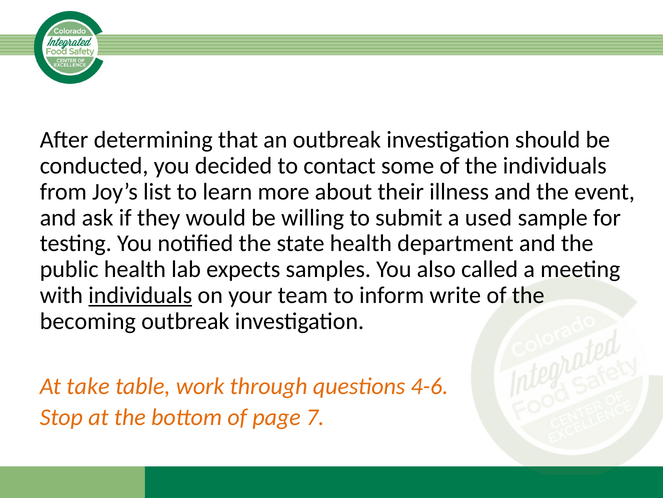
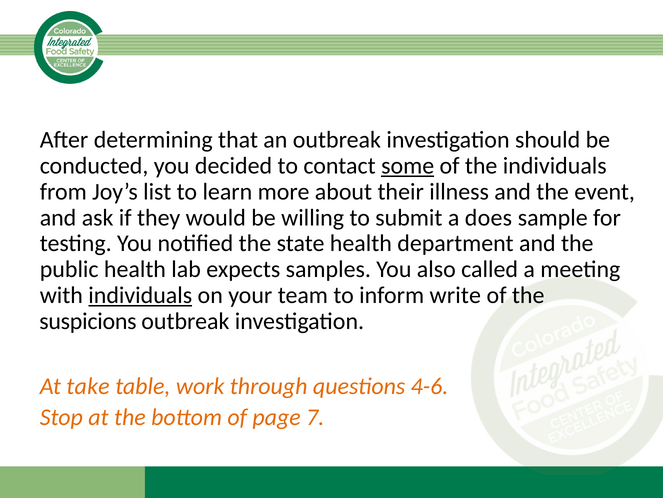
some underline: none -> present (408, 166)
used: used -> does (488, 217)
becoming: becoming -> suspicions (88, 321)
